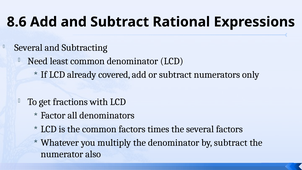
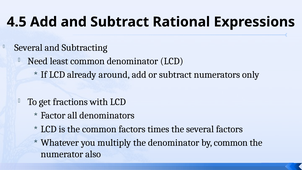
8.6: 8.6 -> 4.5 (17, 22)
covered: covered -> around (114, 75)
by subtract: subtract -> common (231, 143)
